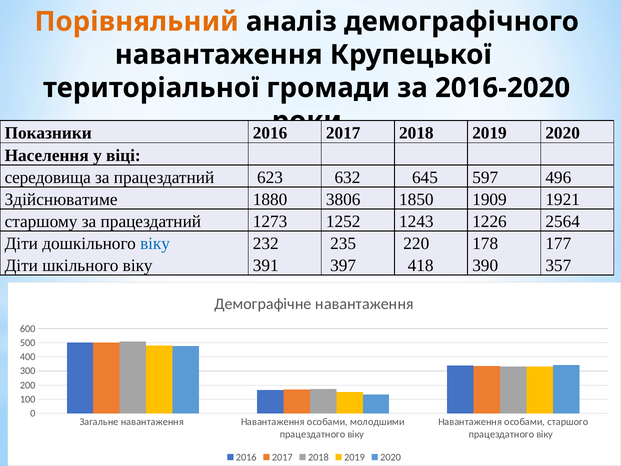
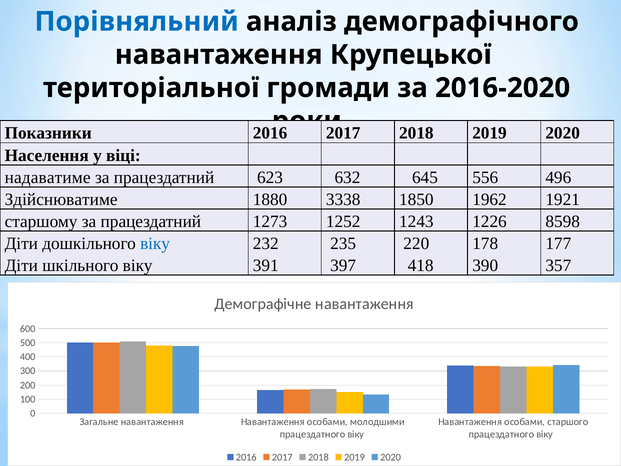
Порівняльний colour: orange -> blue (137, 22)
середовища: середовища -> надаватиме (48, 177)
597: 597 -> 556 (485, 177)
3806: 3806 -> 3338 (343, 199)
1909: 1909 -> 1962 (490, 199)
2564: 2564 -> 8598 (563, 221)
